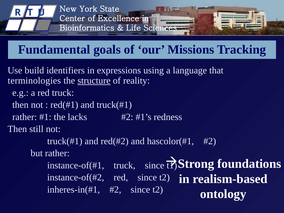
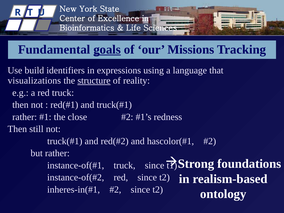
goals underline: none -> present (107, 50)
terminologies: terminologies -> visualizations (34, 81)
lacks: lacks -> close (77, 117)
